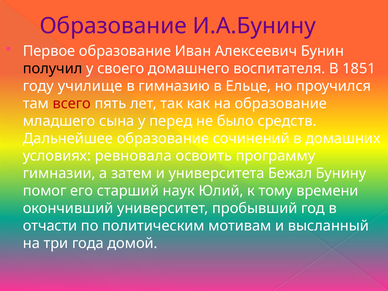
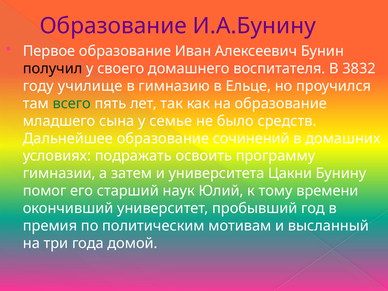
1851: 1851 -> 3832 (359, 69)
всего colour: red -> green (72, 103)
перед: перед -> семье (171, 121)
ревновала: ревновала -> подражать (133, 156)
Бежал: Бежал -> Цакни (290, 173)
отчасти: отчасти -> премия (50, 226)
